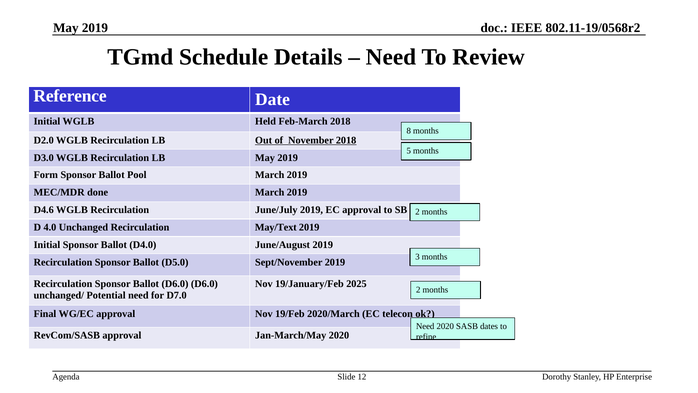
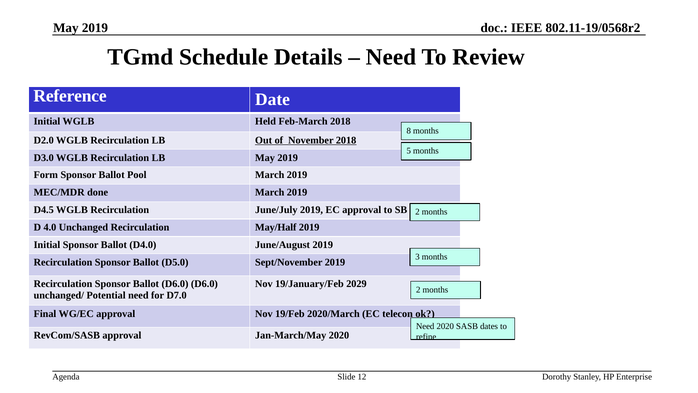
D4.6: D4.6 -> D4.5 (44, 210)
May/Text: May/Text -> May/Half (276, 227)
2025: 2025 -> 2029 (356, 284)
